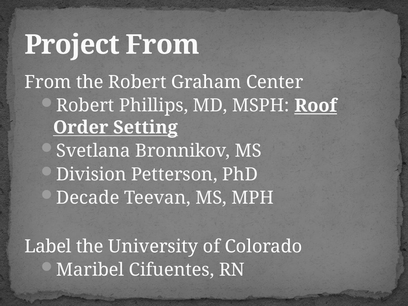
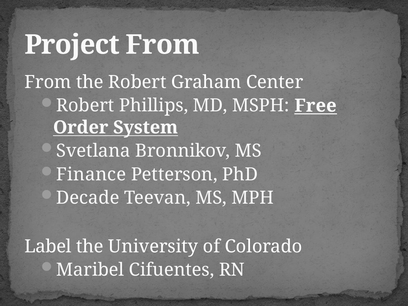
Roof: Roof -> Free (316, 106)
Setting: Setting -> System (146, 127)
Division: Division -> Finance (91, 174)
